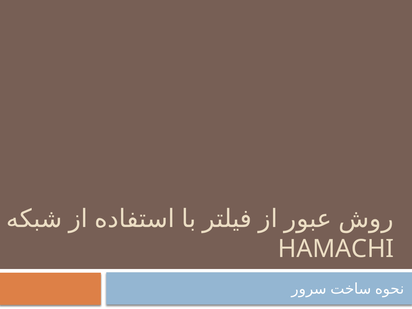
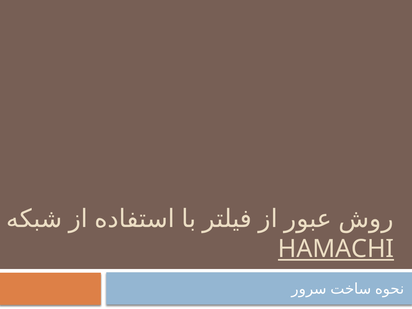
HAMACHI underline: none -> present (336, 249)
